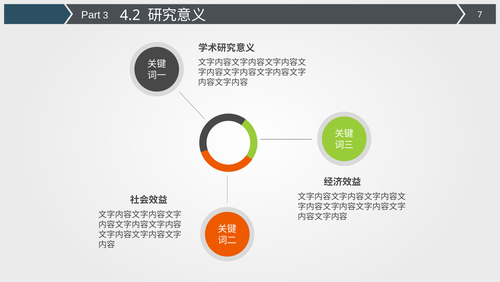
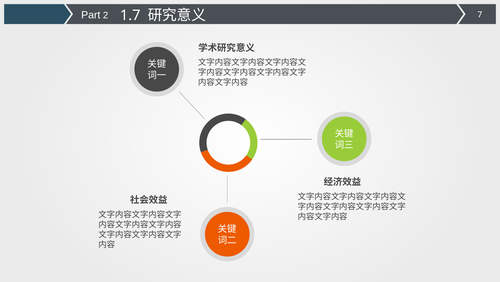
3: 3 -> 2 (106, 15)
4.2: 4.2 -> 1.7 (130, 15)
